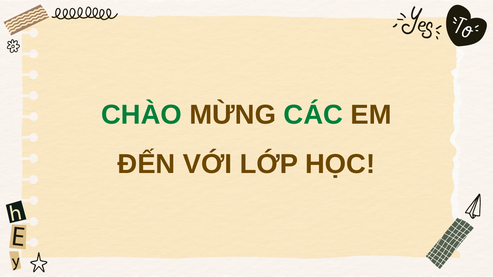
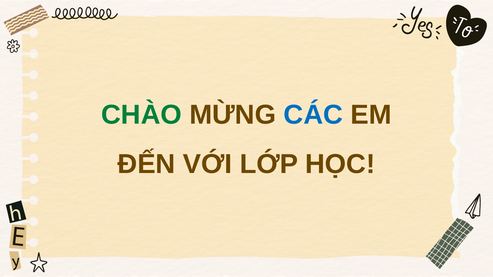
CÁC colour: green -> blue (313, 115)
